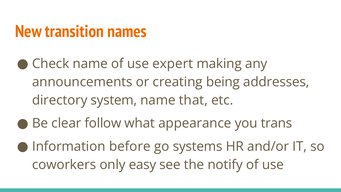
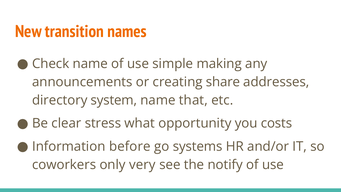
expert: expert -> simple (173, 64)
being: being -> share (223, 82)
follow: follow -> stress (103, 123)
appearance: appearance -> opportunity (195, 123)
trans: trans -> costs (276, 123)
easy: easy -> very (142, 165)
